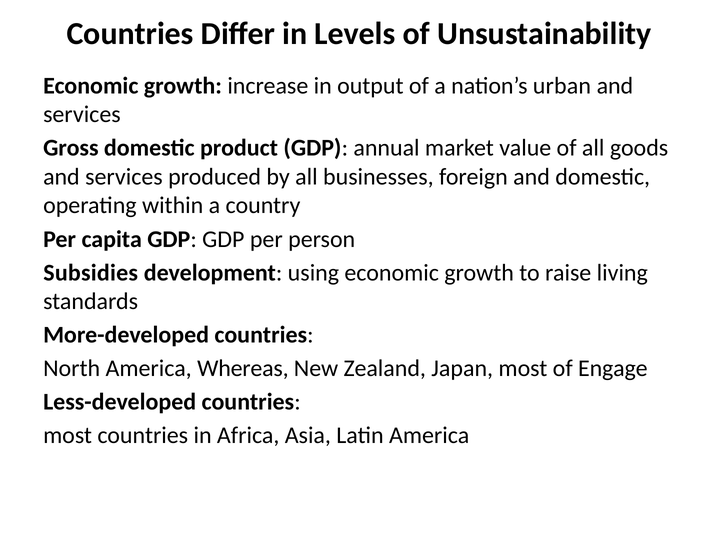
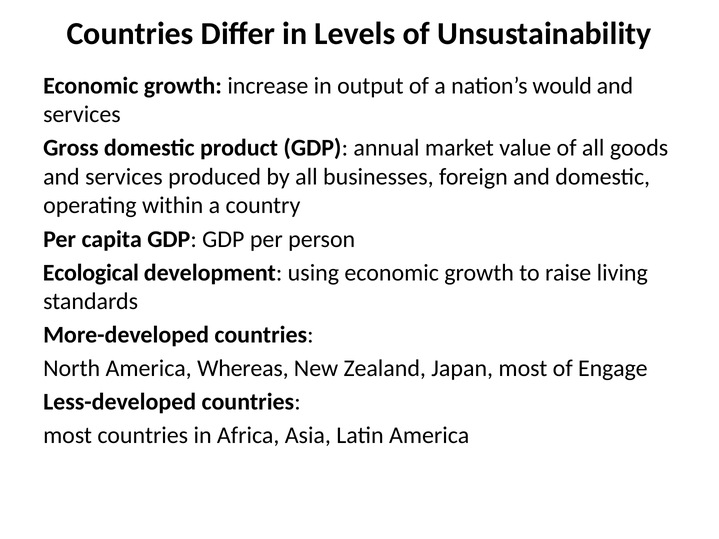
urban: urban -> would (562, 86)
Subsidies: Subsidies -> Ecological (91, 273)
